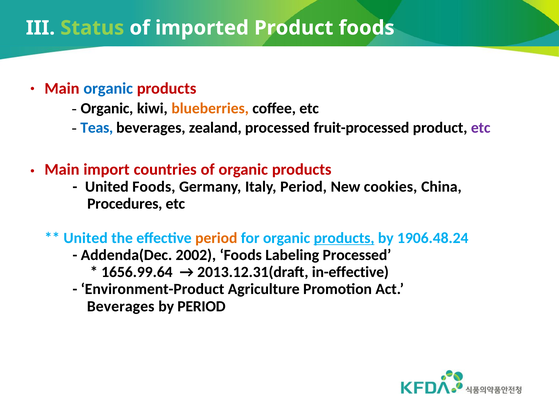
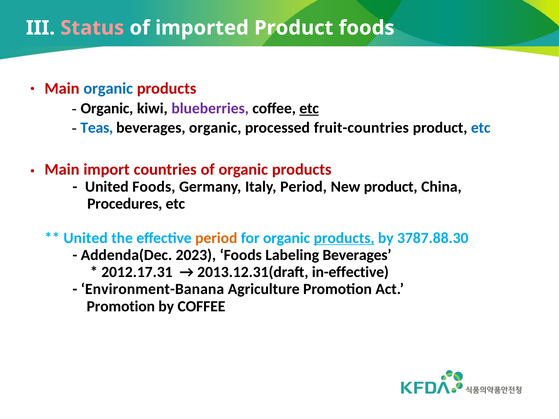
Status colour: light green -> pink (92, 28)
blueberries colour: orange -> purple (210, 108)
etc underline: none -> present (309, 108)
beverages zealand: zealand -> organic (215, 128)
fruit-processed: fruit-processed -> fruit-countries (361, 128)
etc colour: purple -> blue (481, 128)
New cookies: cookies -> product (391, 187)
1906.48.24: 1906.48.24 -> 3787.88.30 (433, 238)
2002: 2002 -> 2023 (196, 255)
Labeling Processed: Processed -> Beverages (357, 255)
1656.99.64: 1656.99.64 -> 2012.17.31 (137, 272)
Environment-Product: Environment-Product -> Environment-Banana (153, 289)
Beverages: Beverages -> Promotion (121, 306)
by PERIOD: PERIOD -> COFFEE (201, 306)
